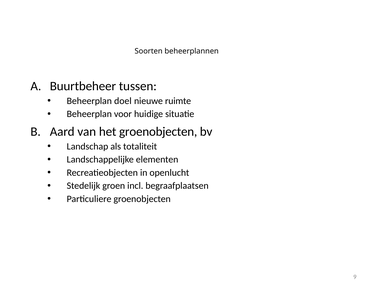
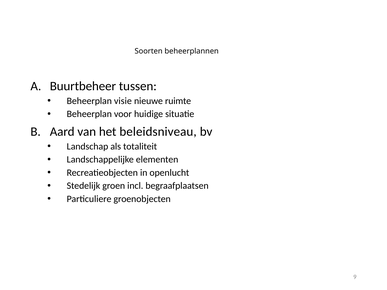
doel: doel -> visie (123, 101)
het groenobjecten: groenobjecten -> beleidsniveau (158, 132)
